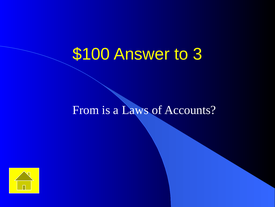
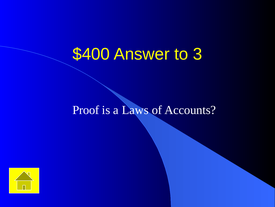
$100: $100 -> $400 (91, 54)
From: From -> Proof (86, 110)
